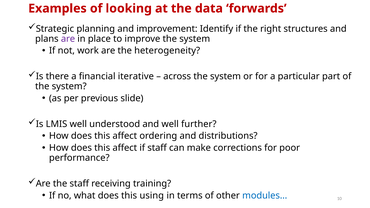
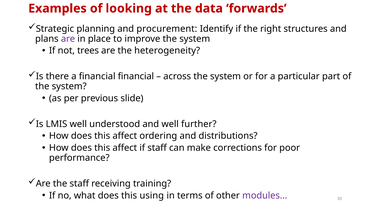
improvement: improvement -> procurement (167, 29)
work: work -> trees (88, 51)
financial iterative: iterative -> financial (136, 76)
modules… colour: blue -> purple (265, 196)
